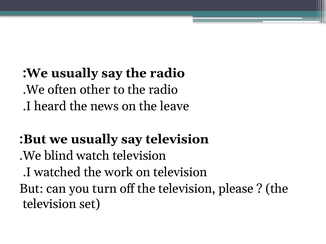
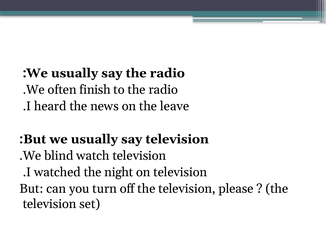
other: other -> finish (95, 90)
work: work -> night (119, 173)
